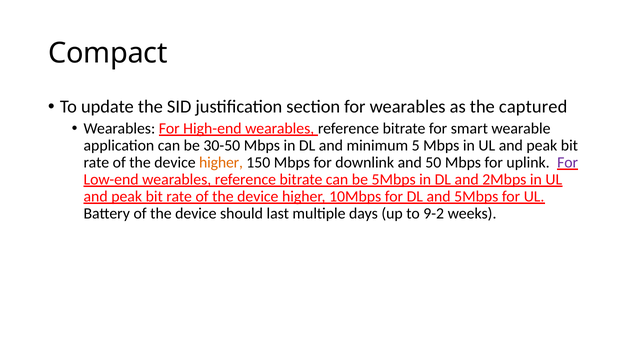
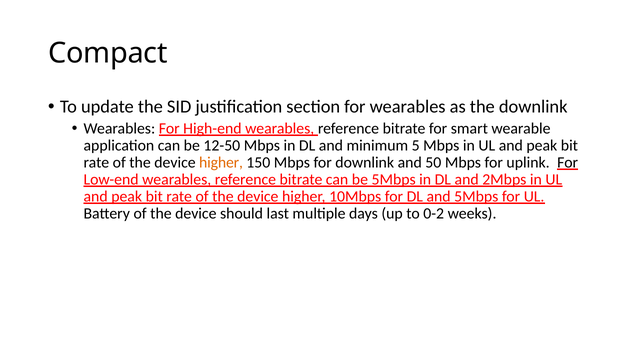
the captured: captured -> downlink (533, 107)
30-50: 30-50 -> 12-50 (222, 145)
For colour: purple -> black (568, 162)
9-2: 9-2 -> 0-2 (434, 214)
